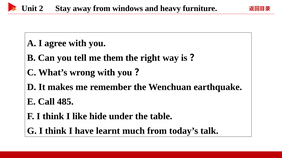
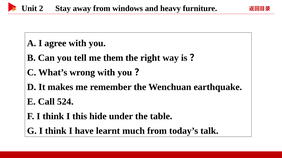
485: 485 -> 524 (65, 102)
like: like -> this (80, 117)
